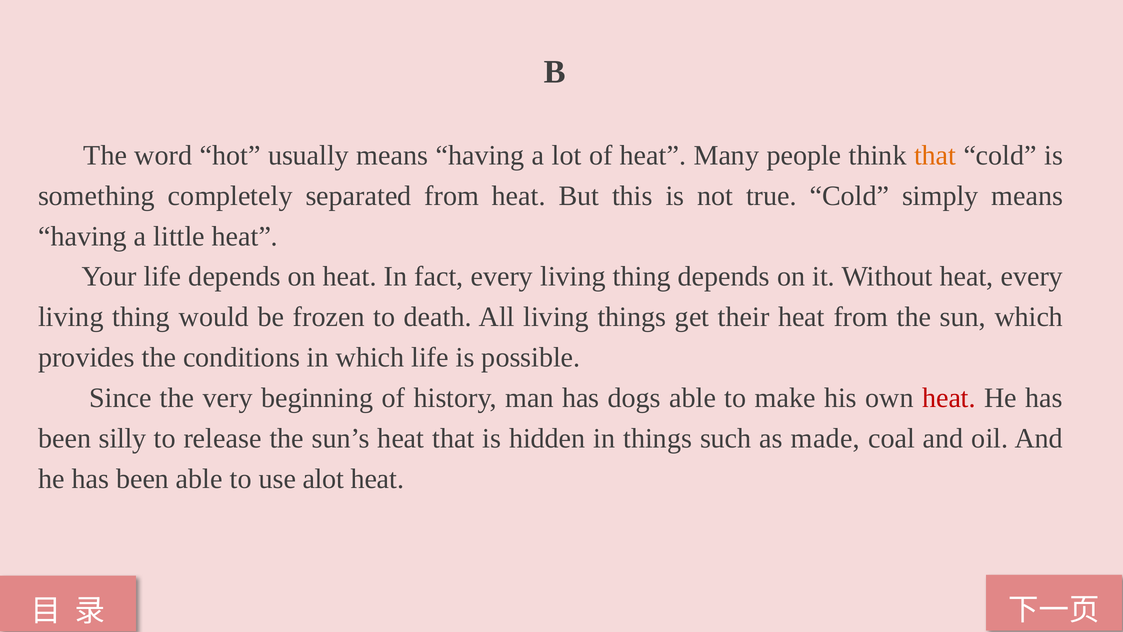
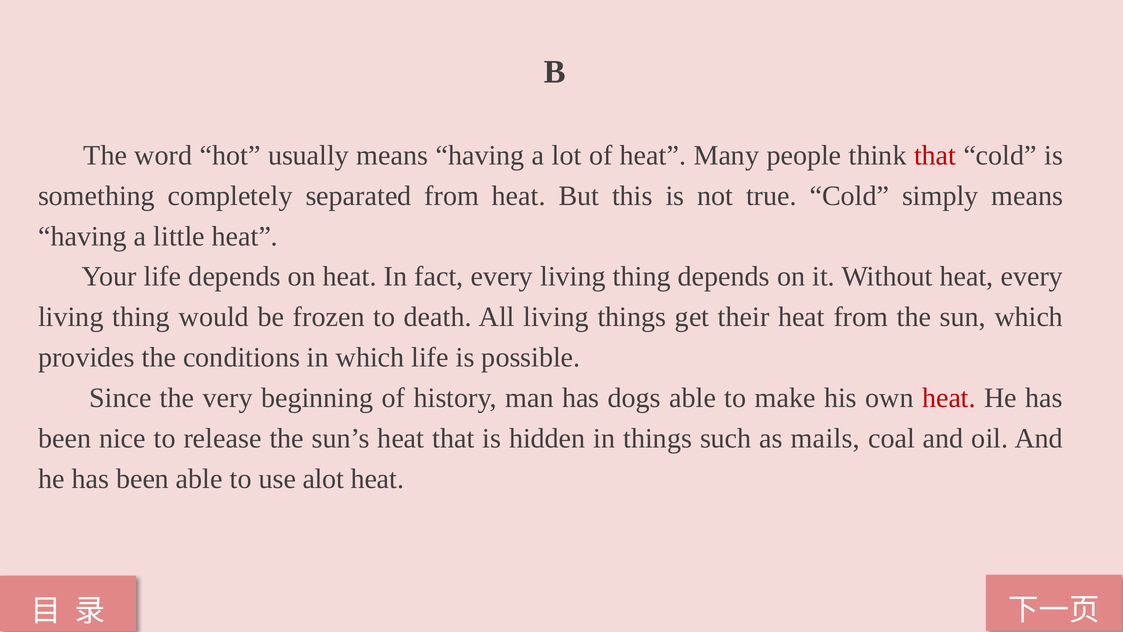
that colour: orange -> red (935, 155)
silly: silly -> nice (122, 438)
made: made -> mails (825, 438)
